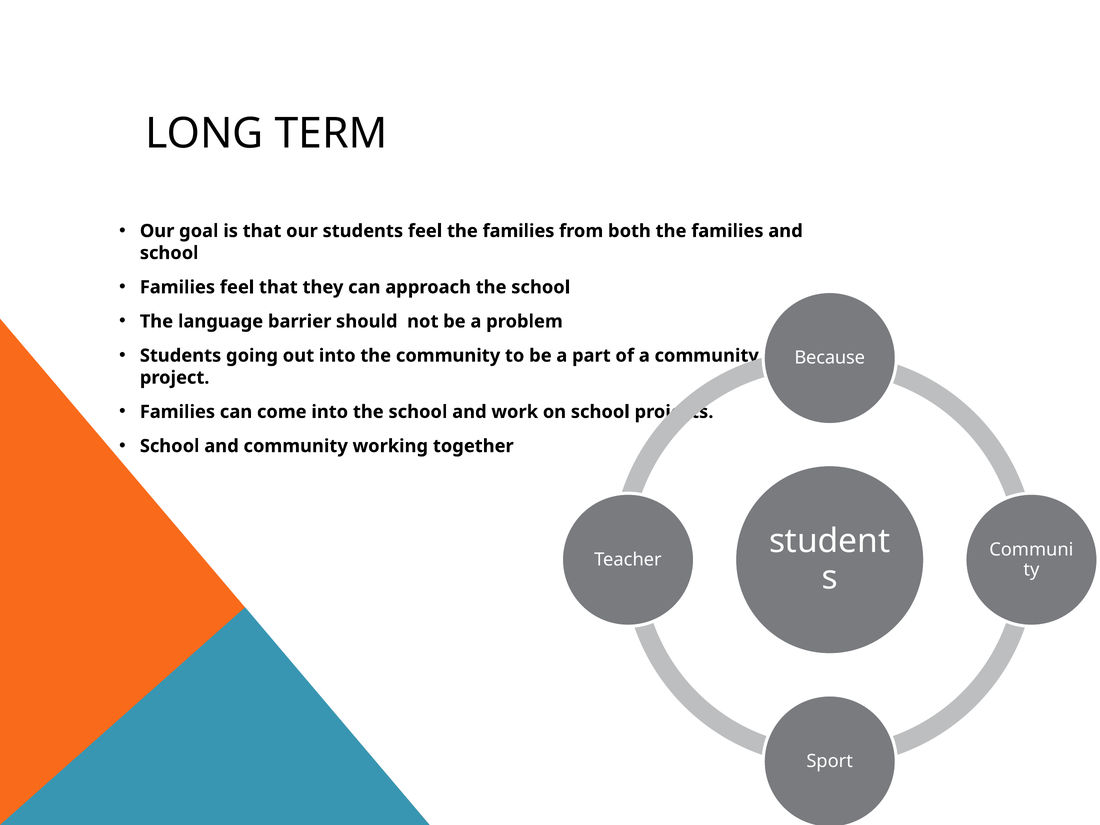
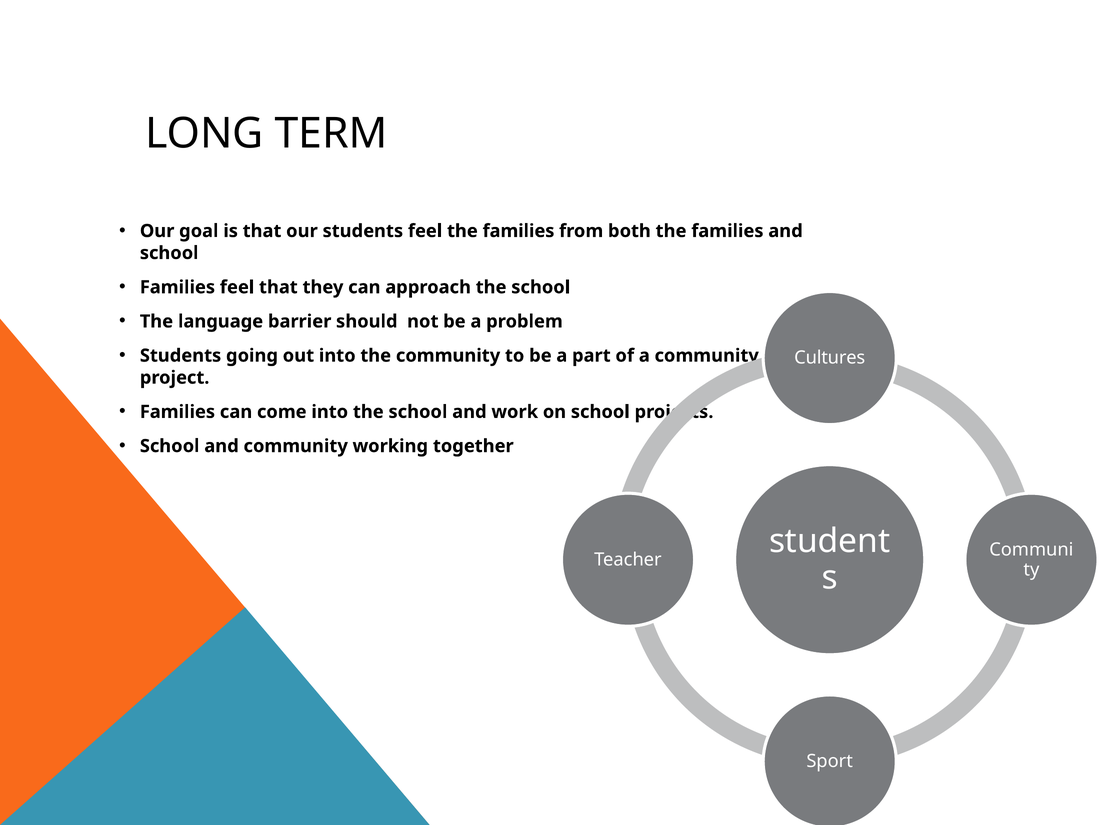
Because: Because -> Cultures (830, 358)
